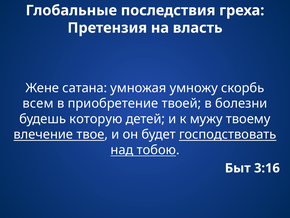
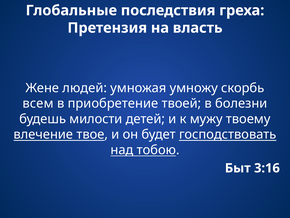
сатана: сатана -> людей (85, 88)
которую: которую -> милости (96, 119)
